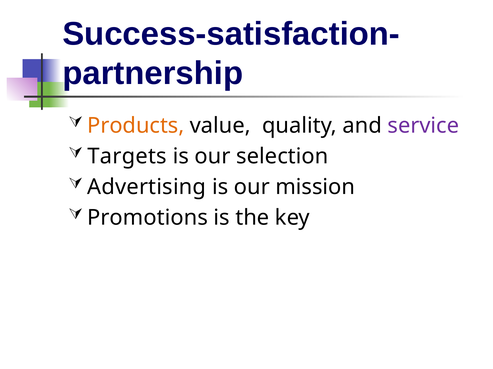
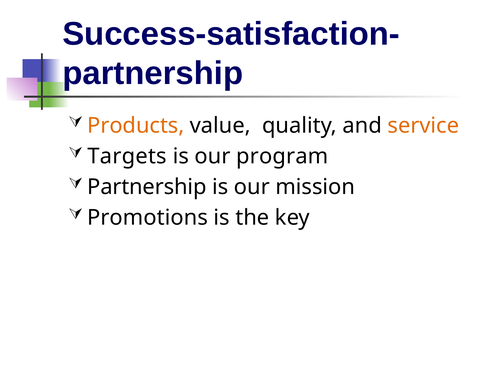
service colour: purple -> orange (423, 126)
selection: selection -> program (282, 157)
Advertising: Advertising -> Partnership (147, 187)
